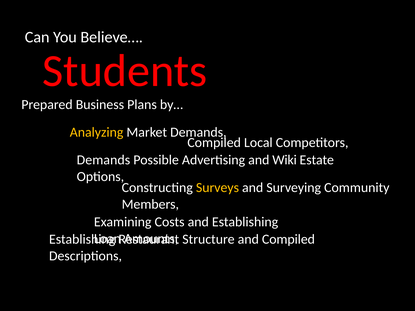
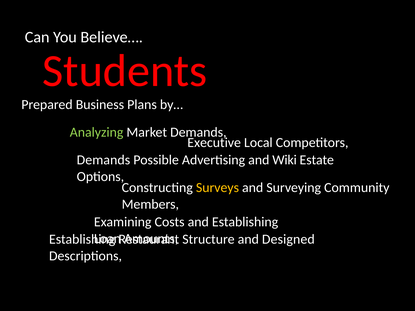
Analyzing colour: yellow -> light green (97, 132)
Compiled: Compiled -> Executive (214, 143)
and Compiled: Compiled -> Designed (288, 240)
